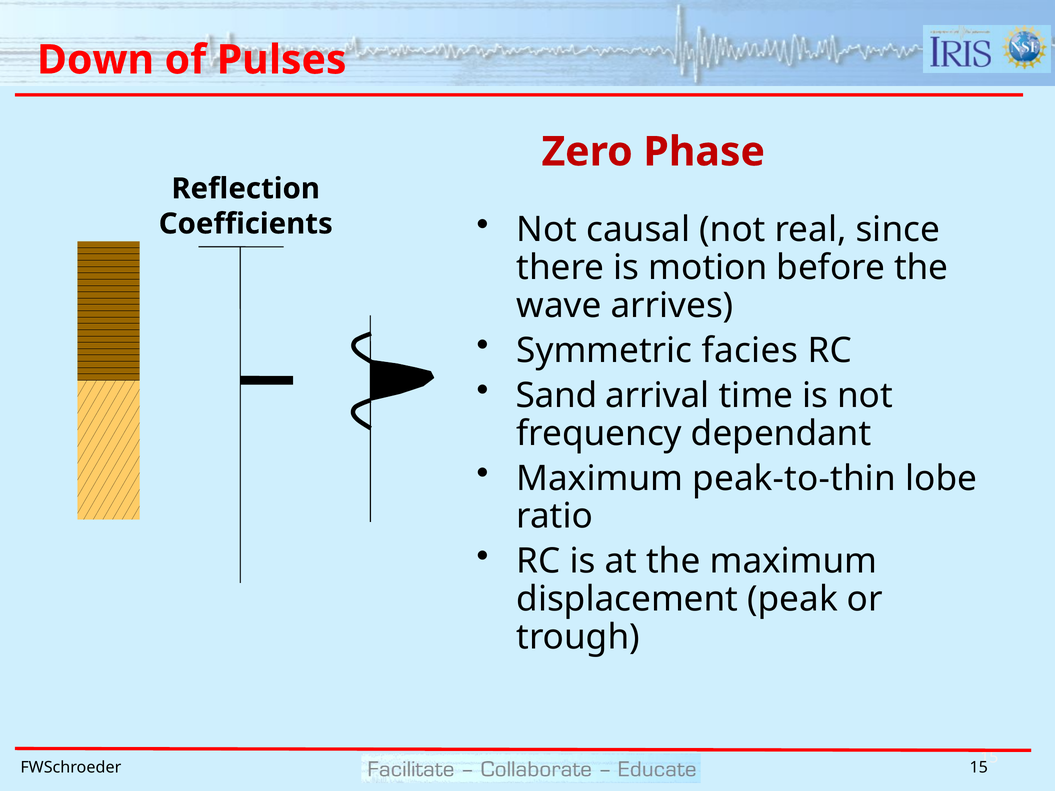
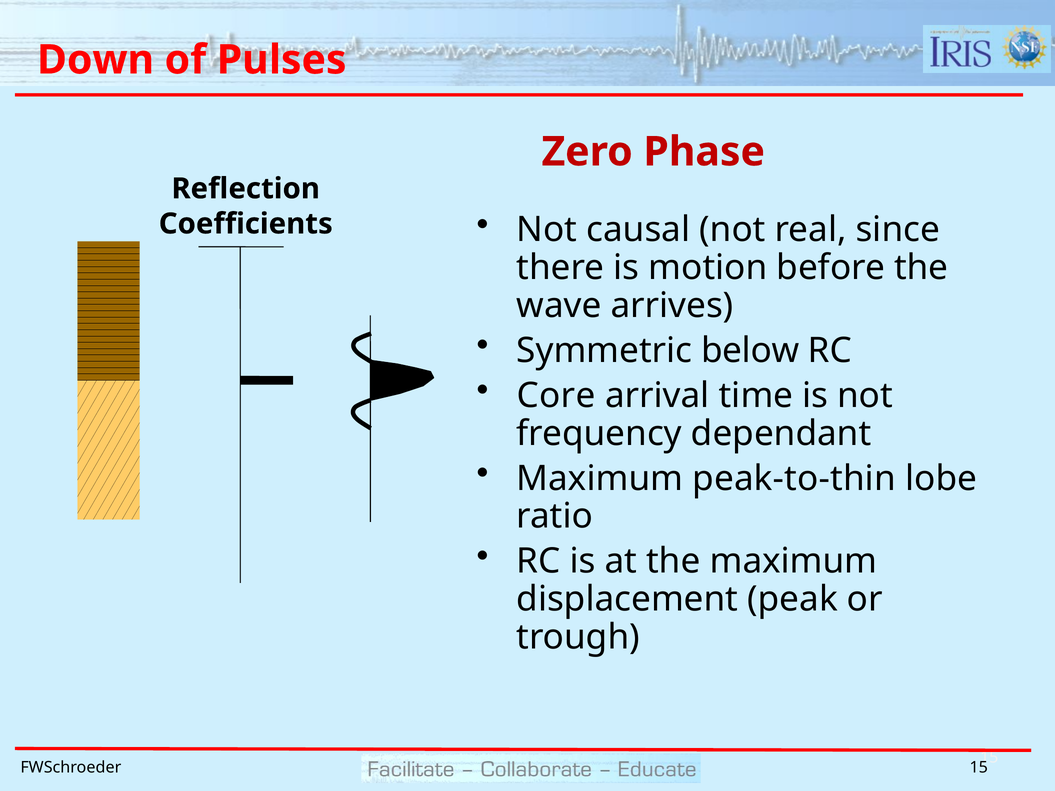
facies: facies -> below (750, 351)
Sand: Sand -> Core (556, 396)
